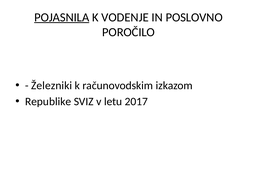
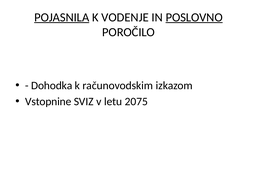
POSLOVNO underline: none -> present (194, 17)
Železniki: Železniki -> Dohodka (52, 86)
Republike: Republike -> Vstopnine (48, 102)
2017: 2017 -> 2075 (136, 102)
